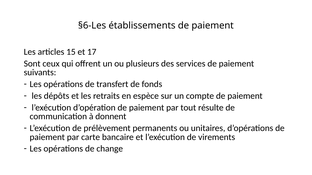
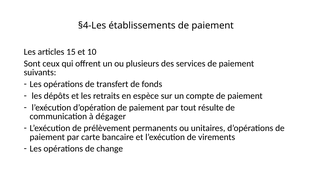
§6-Les: §6-Les -> §4-Les (92, 26)
17: 17 -> 10 (92, 52)
donnent: donnent -> dégager (111, 117)
